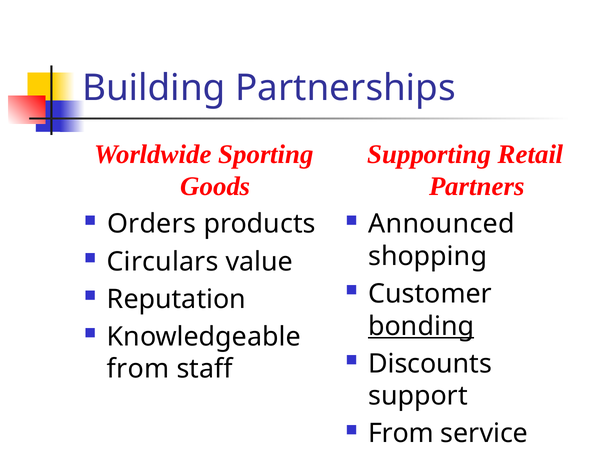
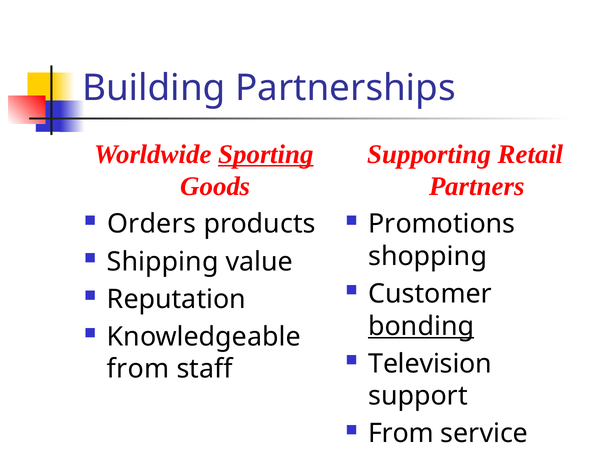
Sporting underline: none -> present (266, 154)
Announced: Announced -> Promotions (442, 224)
Circulars: Circulars -> Shipping (163, 262)
Discounts: Discounts -> Television (430, 364)
